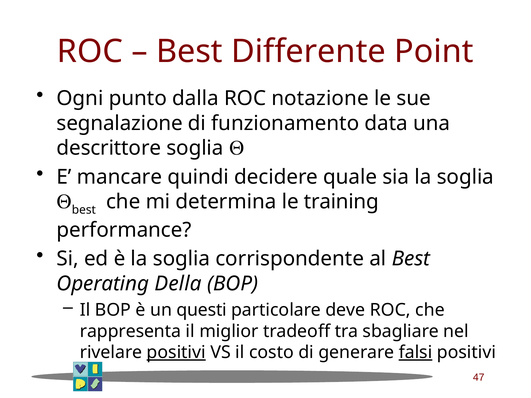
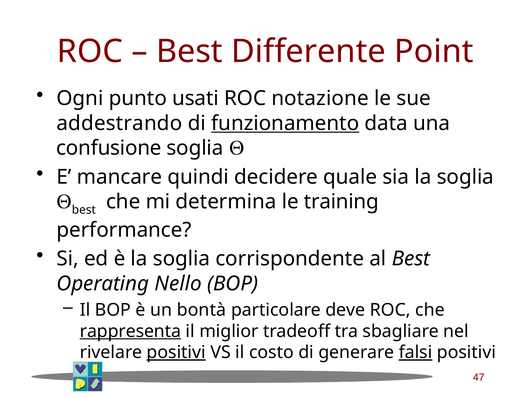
dalla: dalla -> usati (195, 99)
segnalazione: segnalazione -> addestrando (119, 123)
funzionamento underline: none -> present (285, 123)
descrittore: descrittore -> confusione (109, 148)
Della: Della -> Nello (178, 284)
questi: questi -> bontà (201, 310)
rappresenta underline: none -> present (130, 331)
